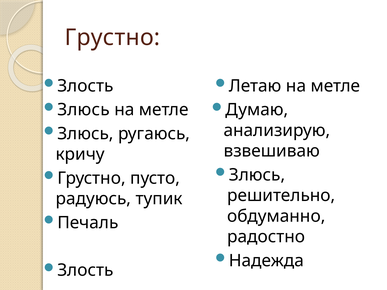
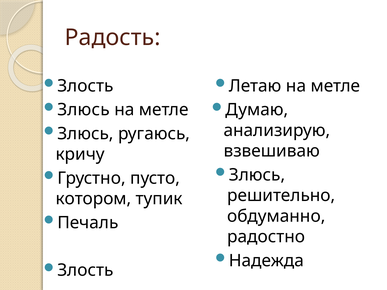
Грустно: Грустно -> Радость (113, 37)
радуюсь: радуюсь -> котором (93, 199)
